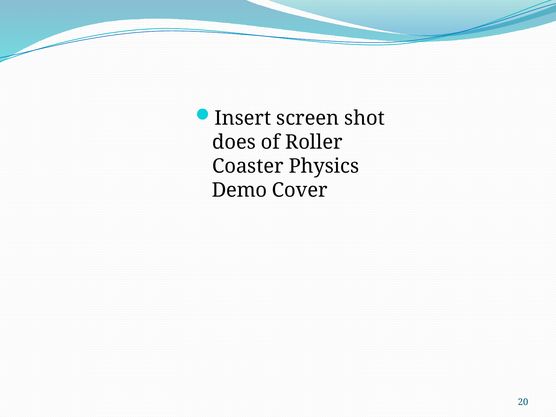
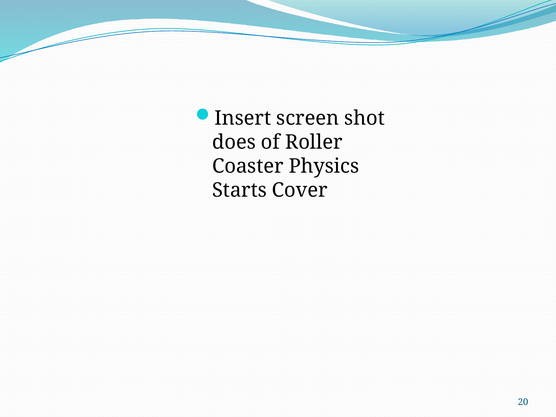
Demo: Demo -> Starts (239, 190)
